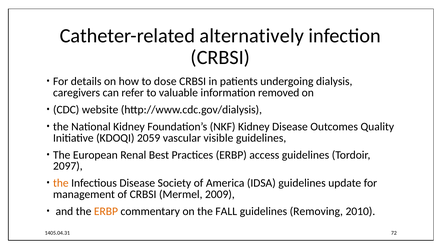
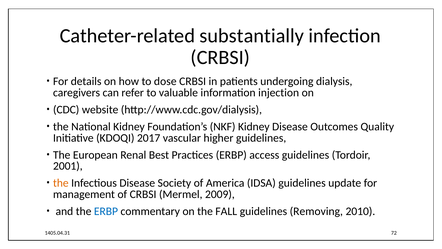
alternatively: alternatively -> substantially (252, 36)
removed: removed -> injection (279, 93)
2059: 2059 -> 2017 (149, 138)
visible: visible -> higher (218, 138)
2097: 2097 -> 2001 (68, 166)
ERBP colour: orange -> blue (106, 211)
